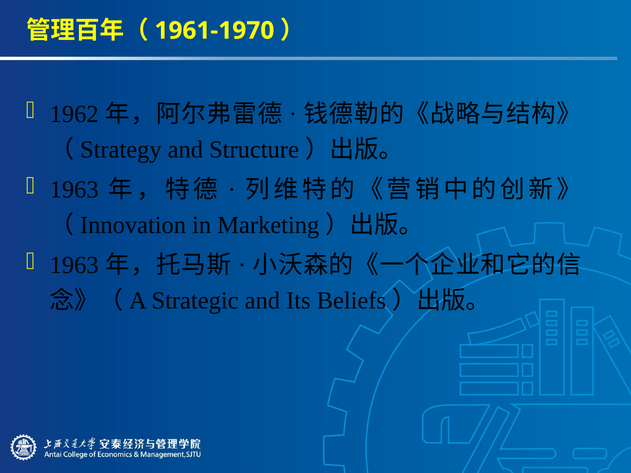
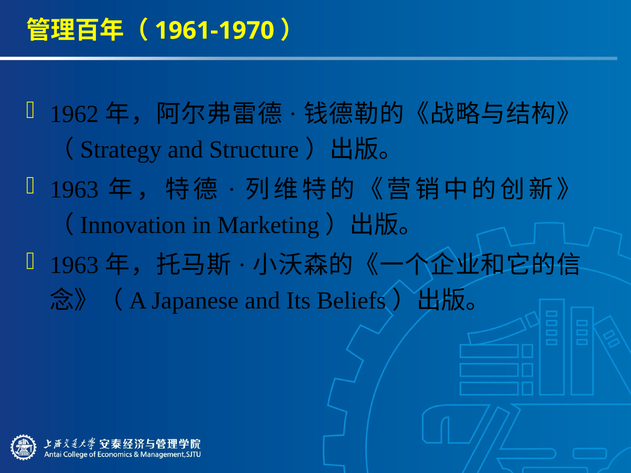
Strategic: Strategic -> Japanese (195, 301)
